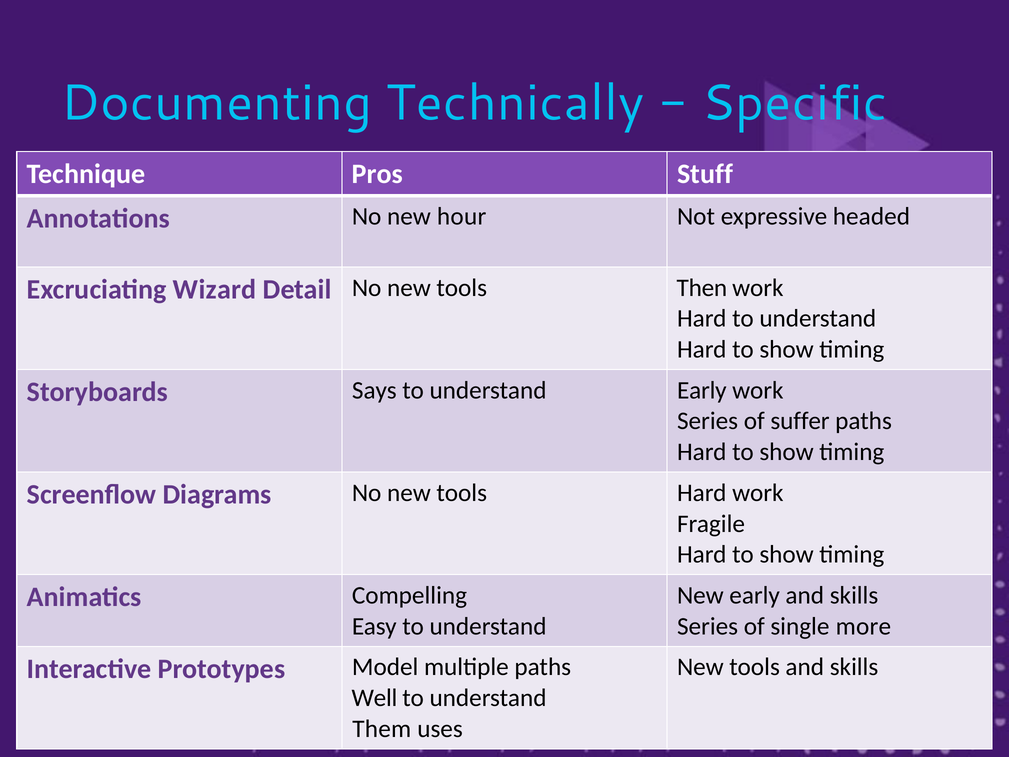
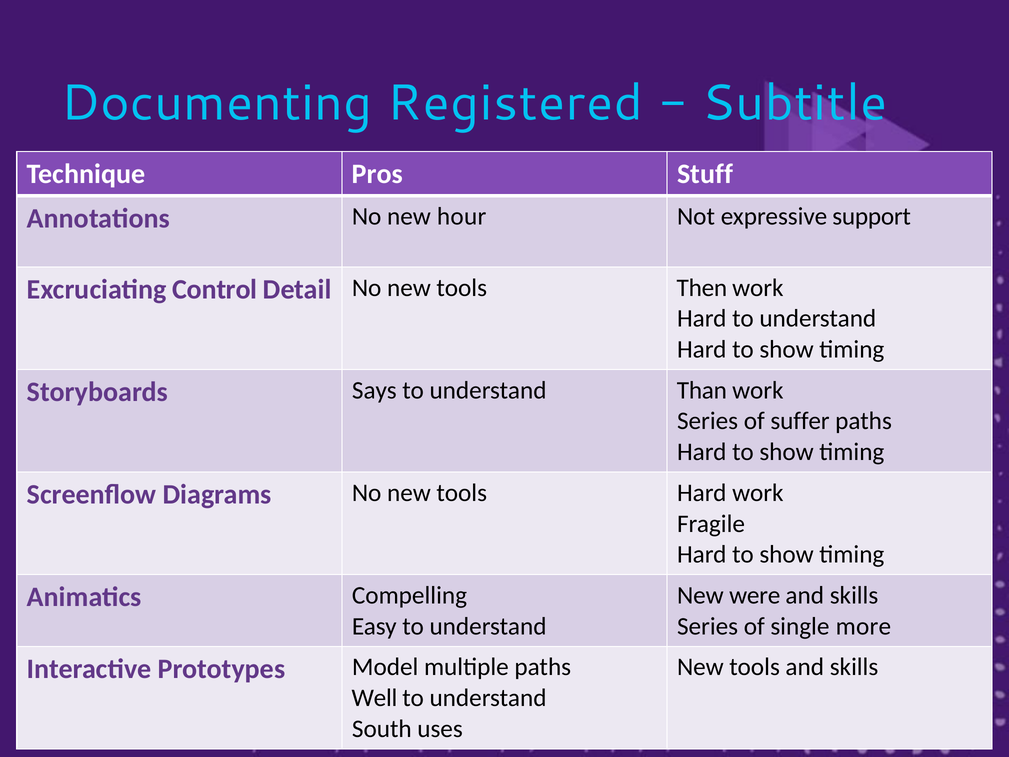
Technically: Technically -> Registered (515, 103)
Specific: Specific -> Subtitle (794, 103)
headed: headed -> support (872, 217)
Wizard: Wizard -> Control (215, 290)
understand Early: Early -> Than (702, 390)
New early: early -> were (755, 595)
Them: Them -> South (382, 728)
